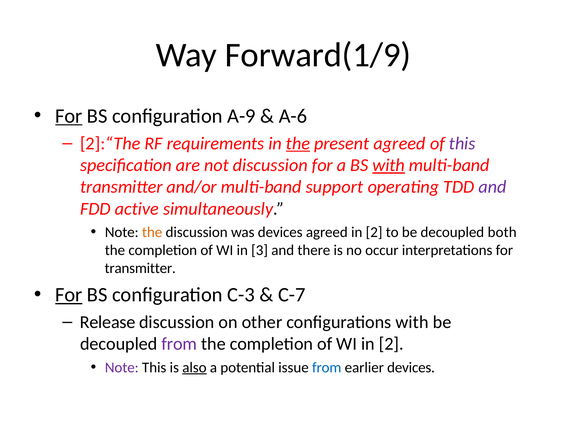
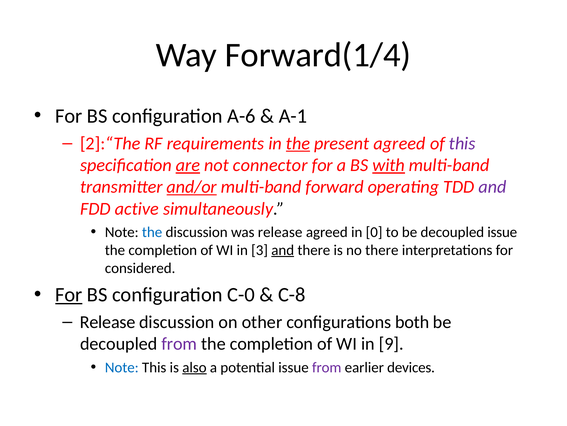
Forward(1/9: Forward(1/9 -> Forward(1/4 (318, 55)
For underline: present -> none (69, 116)
A-9: A-9 -> A-6 (241, 116)
A-6: A-6 -> A-1 (293, 116)
are underline: none -> present (188, 165)
not discussion: discussion -> connector (270, 165)
and/or underline: none -> present (192, 187)
support: support -> forward (335, 187)
the colour: orange -> blue (152, 232)
was devices: devices -> release (280, 232)
agreed in 2: 2 -> 0 (374, 232)
decoupled both: both -> issue (502, 232)
and underline: none -> present (283, 250)
no occur: occur -> there (382, 250)
transmitter: transmitter -> considered (140, 268)
C-3: C-3 -> C-0 (241, 294)
C-7: C-7 -> C-8 (292, 294)
configurations with: with -> both (412, 322)
WI in 2: 2 -> 9 (391, 343)
Note colour: purple -> blue (122, 367)
from colour: blue -> purple (327, 367)
